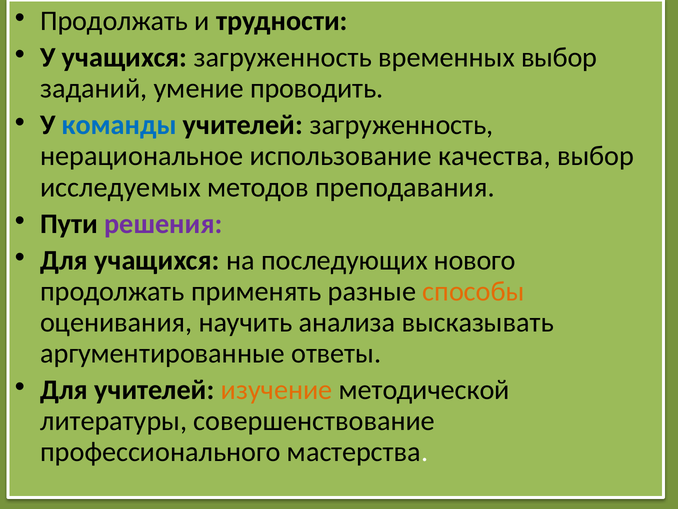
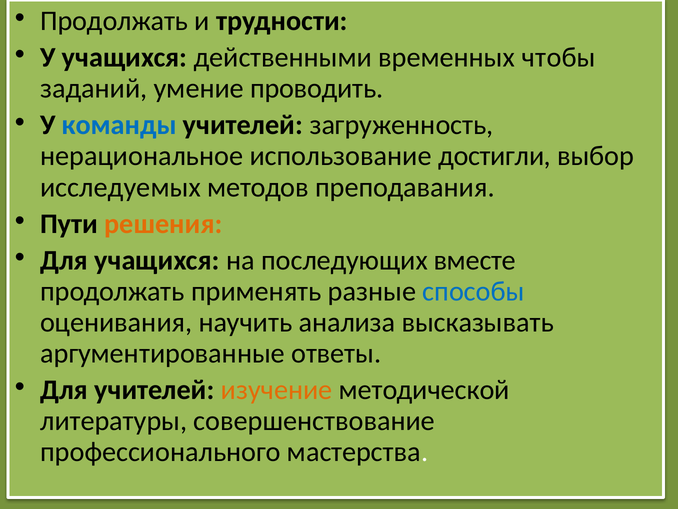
учащихся загруженность: загруженность -> действенными (283, 57)
временных выбор: выбор -> чтобы (559, 57)
качества: качества -> достигли (495, 156)
решения colour: purple -> orange (163, 223)
нового: нового -> вместе (475, 260)
способы colour: orange -> blue (474, 291)
